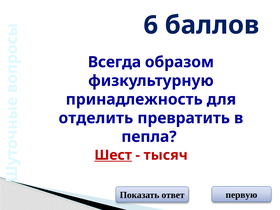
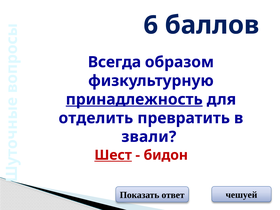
принадлежность underline: none -> present (134, 99)
пепла: пепла -> звали (149, 137)
тысяч: тысяч -> бидон (166, 155)
первую: первую -> чешуей (241, 195)
